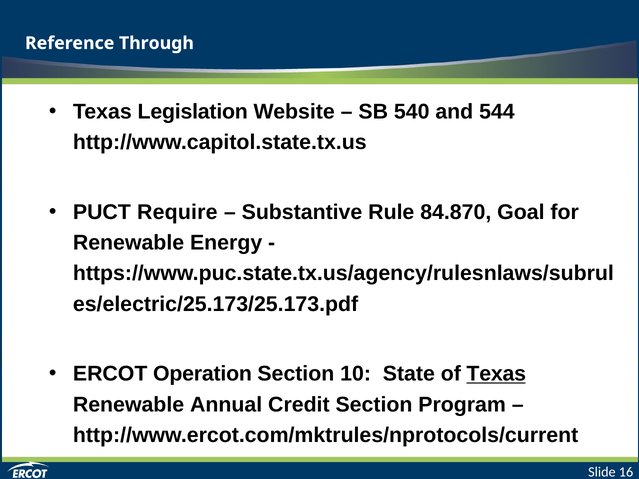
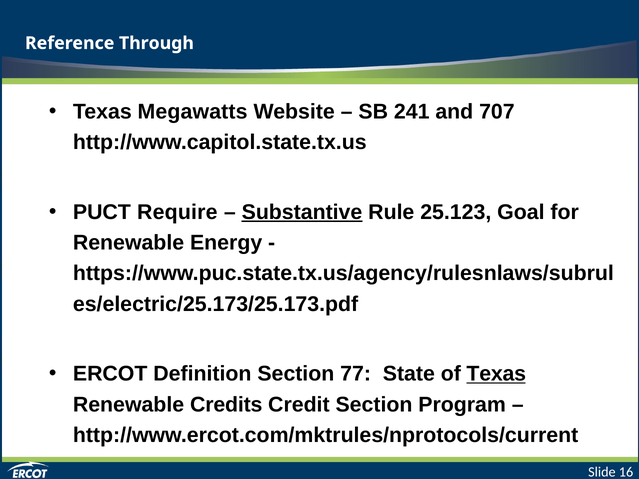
Legislation: Legislation -> Megawatts (193, 112)
540: 540 -> 241 (412, 112)
544: 544 -> 707 (497, 112)
Substantive underline: none -> present (302, 212)
84.870: 84.870 -> 25.123 (456, 212)
Operation: Operation -> Definition (202, 374)
10: 10 -> 77 (356, 374)
Annual: Annual -> Credits (226, 405)
